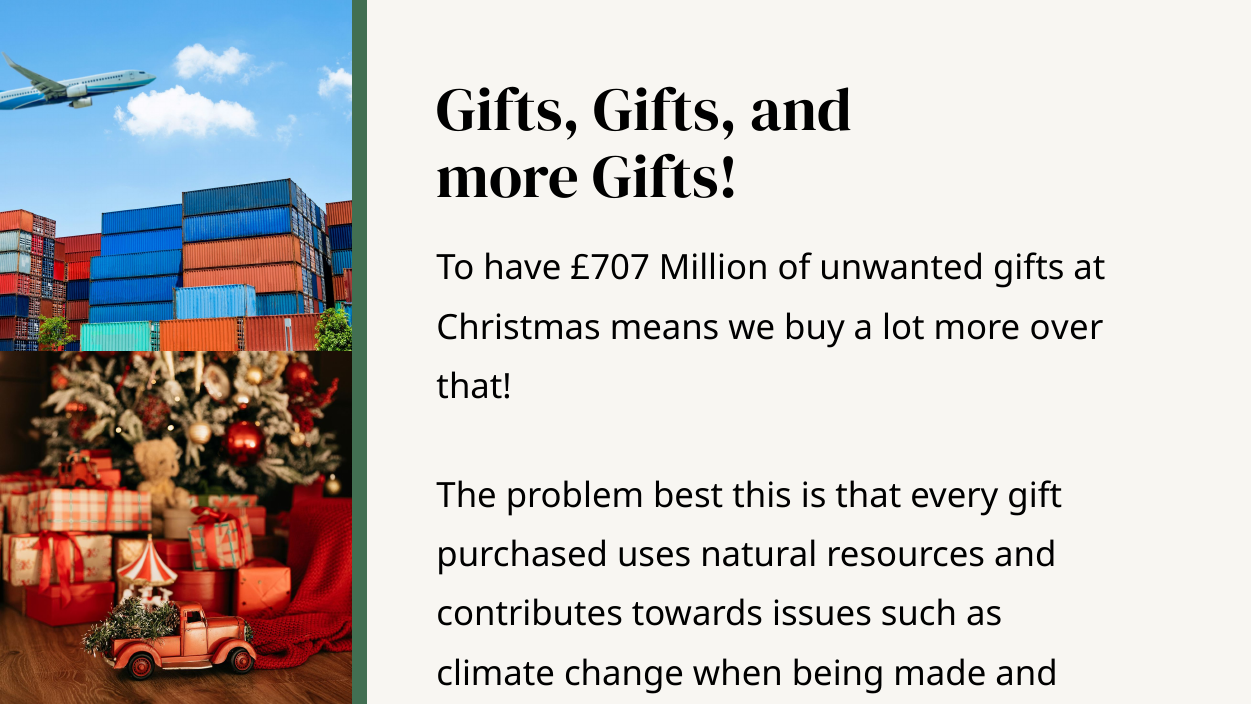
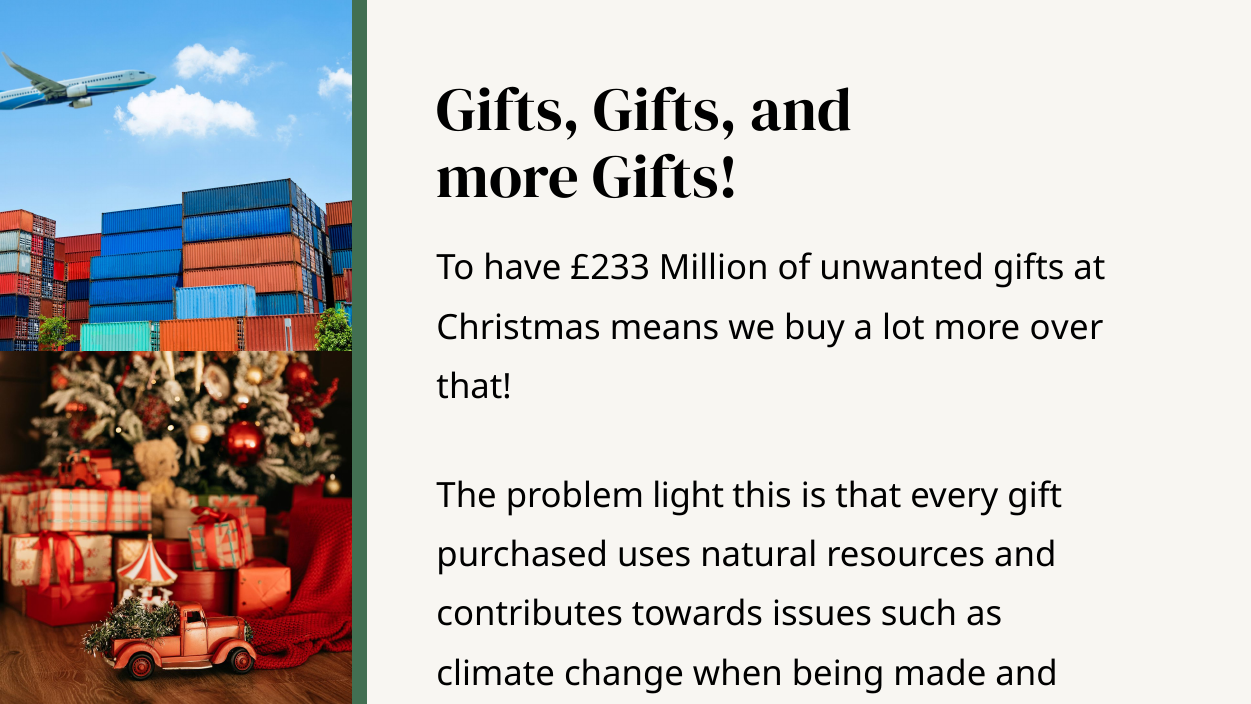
£707: £707 -> £233 (610, 268)
best: best -> light (688, 495)
